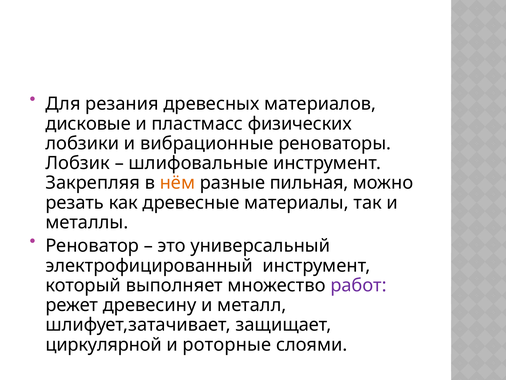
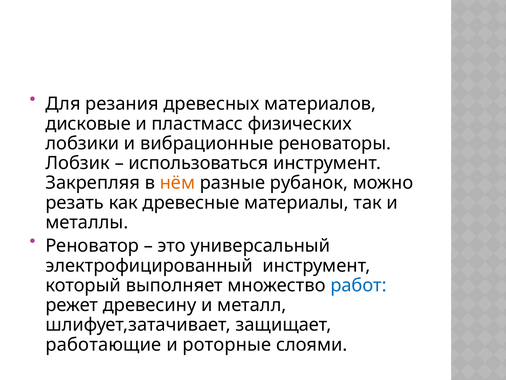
шлифовальные: шлифовальные -> использоваться (198, 163)
пильная: пильная -> рубанок (309, 183)
работ colour: purple -> blue (358, 285)
циркулярной: циркулярной -> работающие (103, 344)
